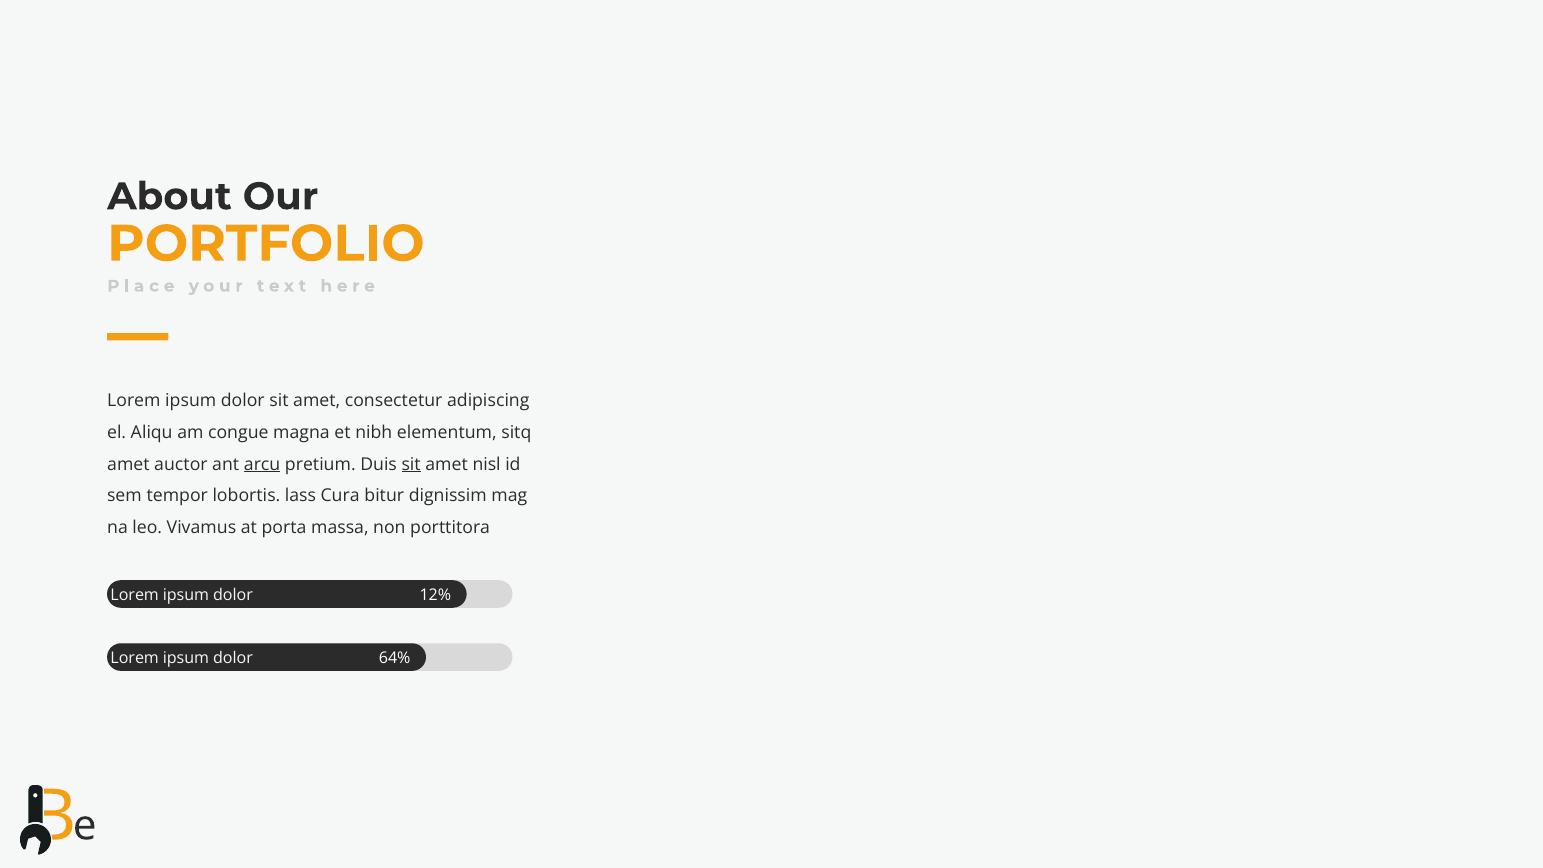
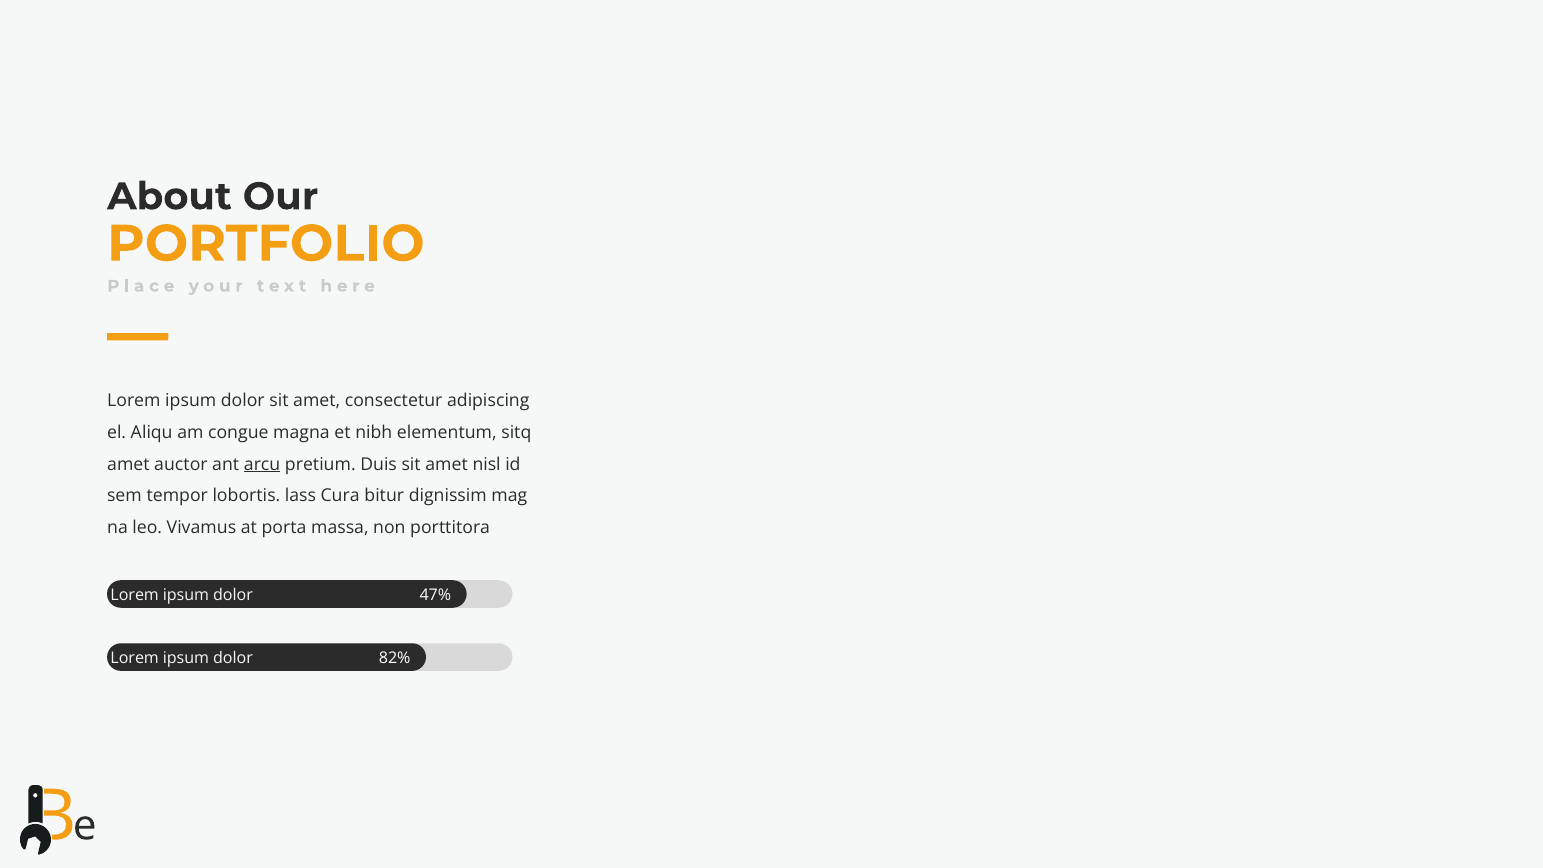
sit underline: present -> none (411, 464)
12%: 12% -> 47% (435, 595)
64%: 64% -> 82% (395, 658)
